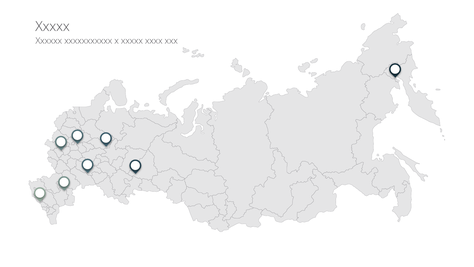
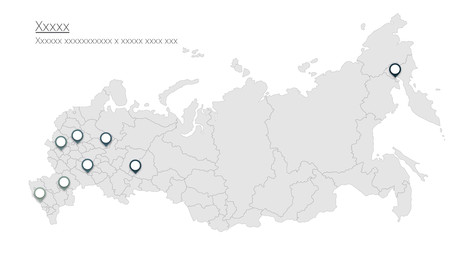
Xxxxx underline: none -> present (53, 26)
